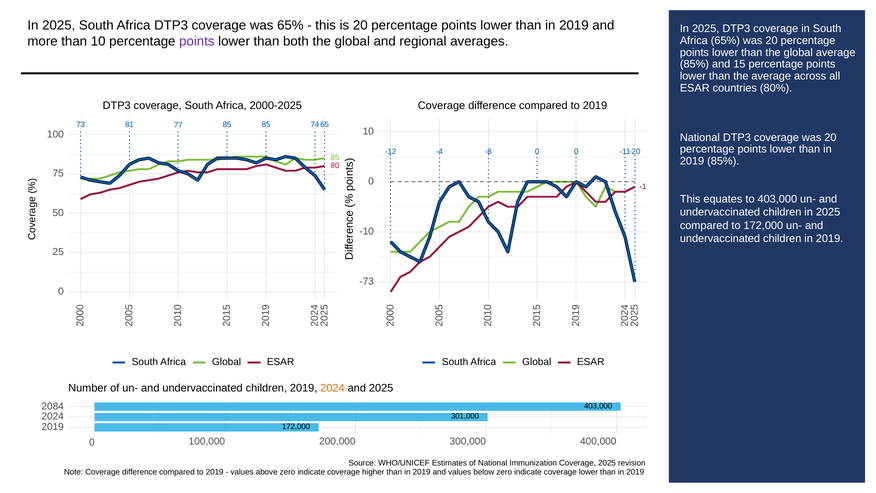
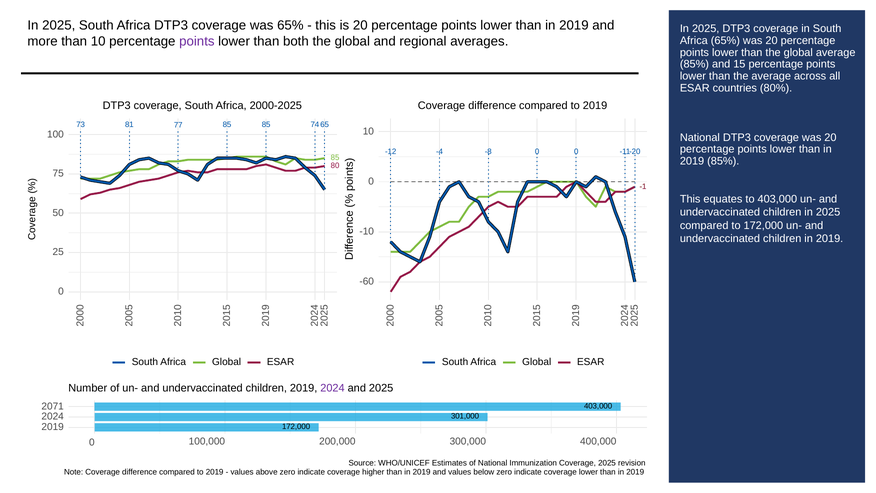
-73: -73 -> -60 (367, 281)
2024 colour: orange -> purple (332, 388)
2084: 2084 -> 2071 (53, 406)
